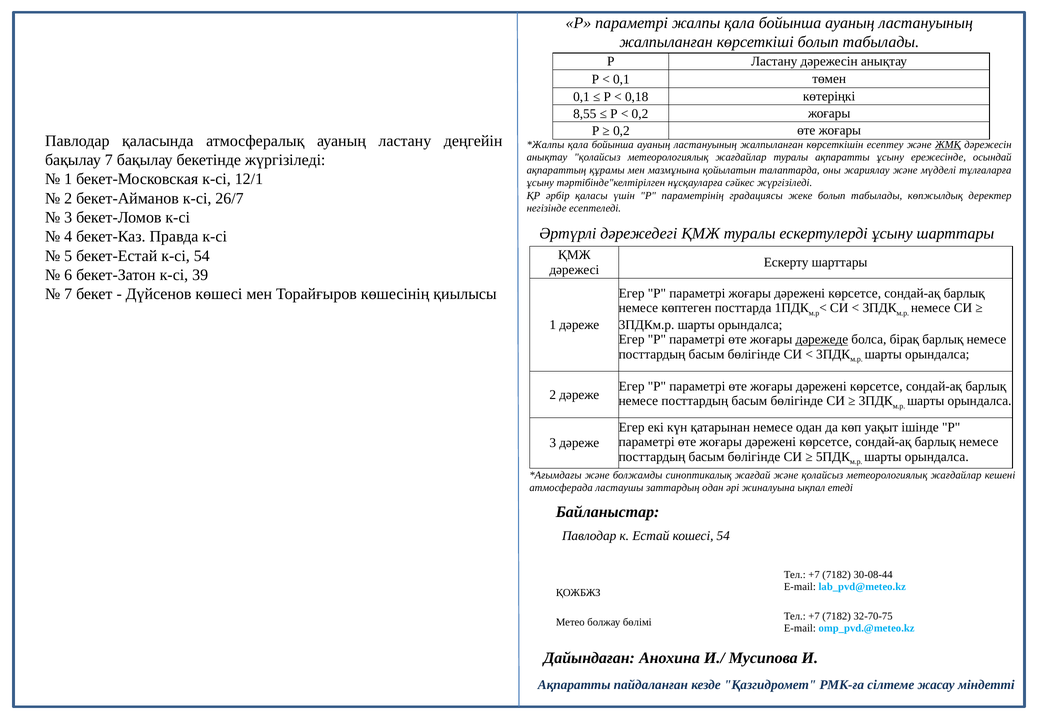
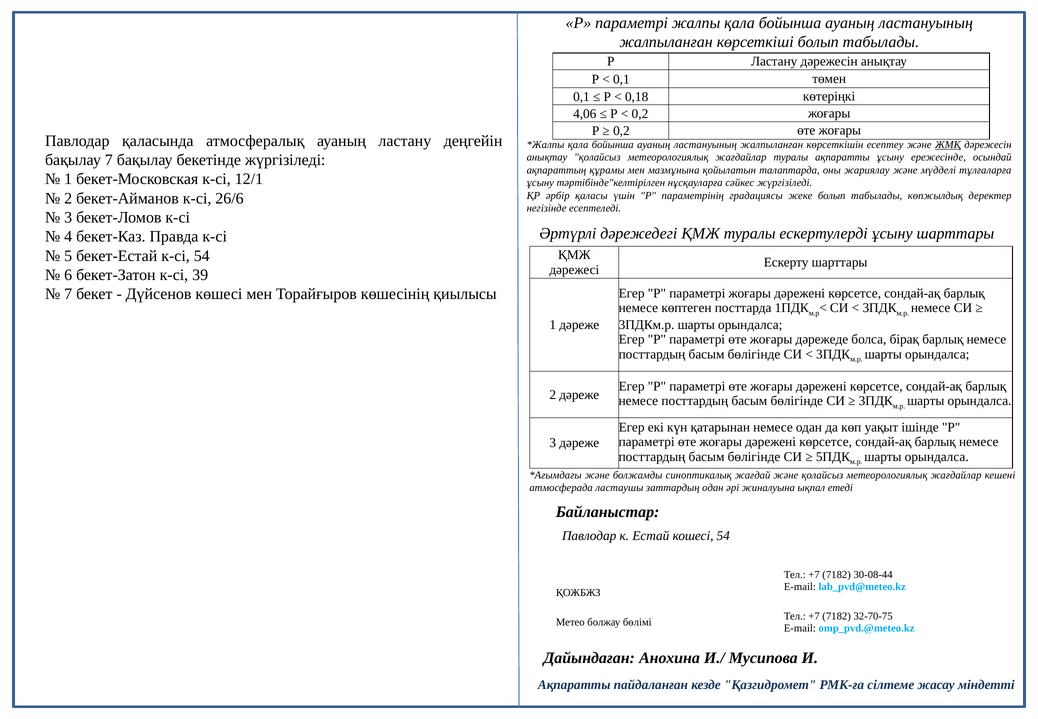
8,55: 8,55 -> 4,06 (585, 114)
26/7: 26/7 -> 26/6 (230, 198)
дәрежеде underline: present -> none (822, 339)
